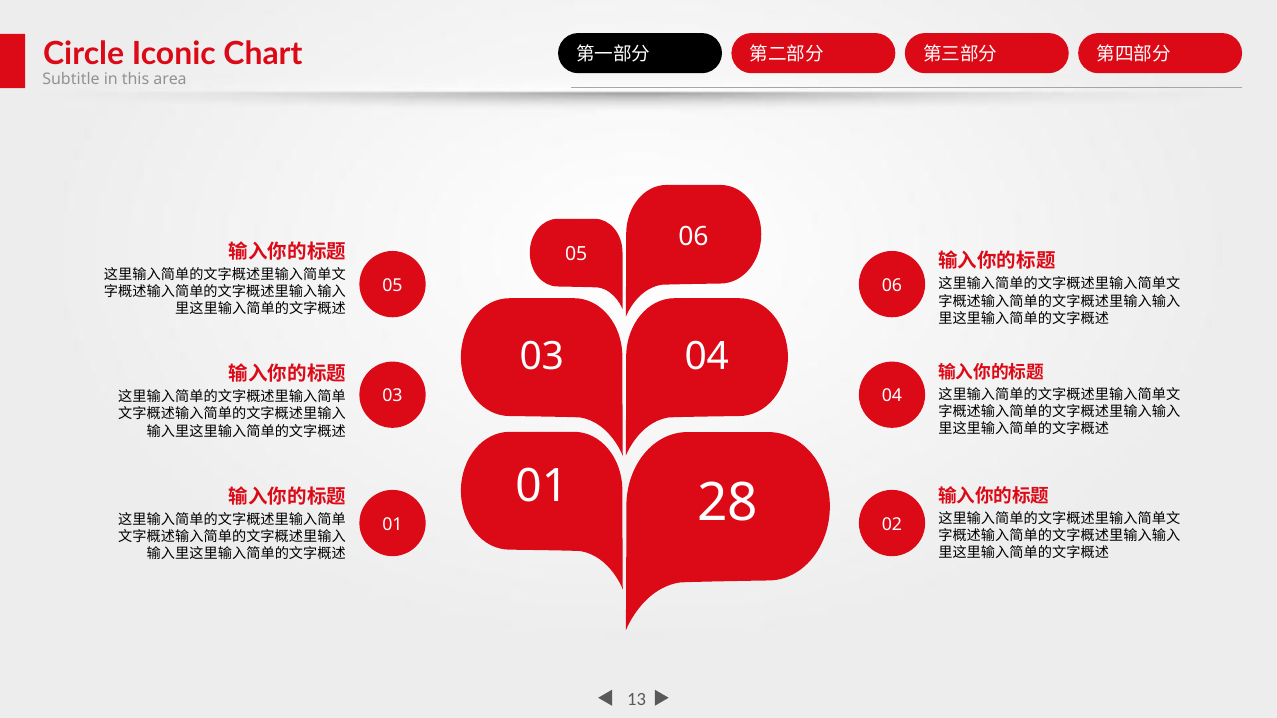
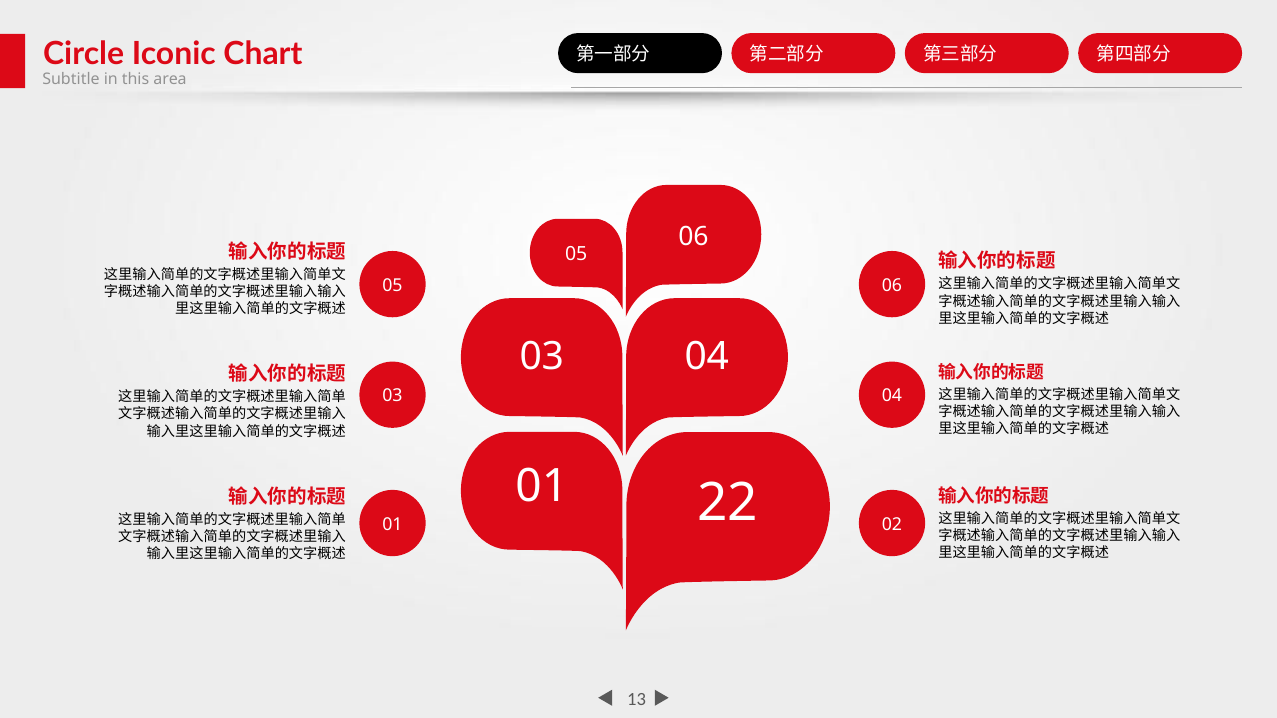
28: 28 -> 22 (728, 503)
